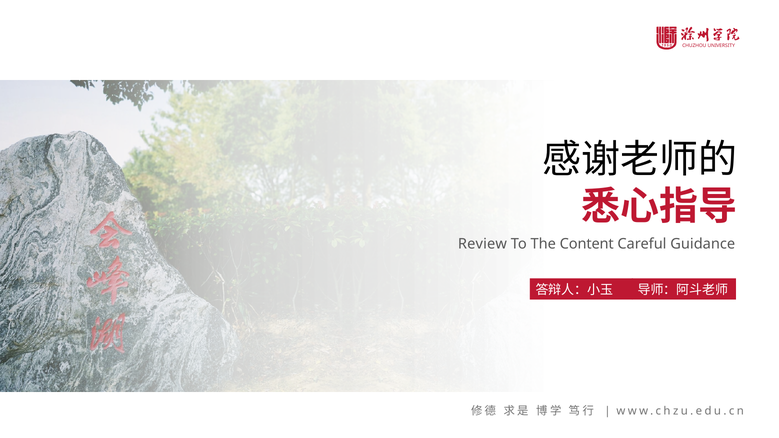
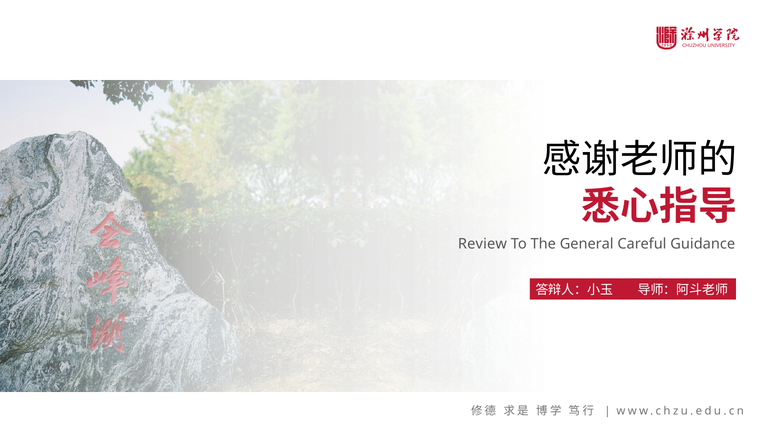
Content: Content -> General (587, 244)
